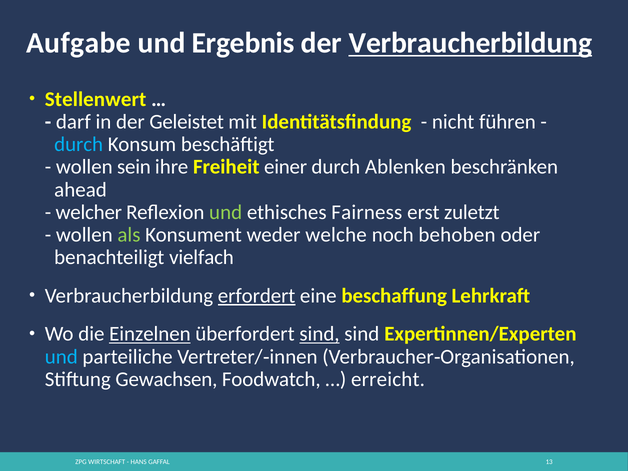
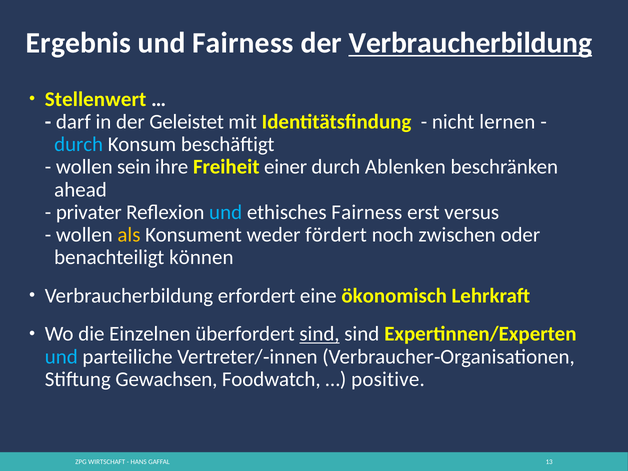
Aufgabe: Aufgabe -> Ergebnis (79, 43)
und Ergebnis: Ergebnis -> Fairness (243, 43)
führen: führen -> lernen (507, 122)
welcher: welcher -> privater (89, 212)
und colour: light green -> light blue (226, 212)
zuletzt: zuletzt -> versus (472, 212)
als colour: light green -> yellow (129, 235)
welche: welche -> fördert (336, 235)
behoben: behoben -> zwischen (457, 235)
vielfach: vielfach -> können (201, 257)
erfordert underline: present -> none (257, 296)
beschaffung: beschaffung -> ökonomisch (394, 296)
Einzelnen underline: present -> none (150, 334)
erreicht: erreicht -> positive (388, 379)
